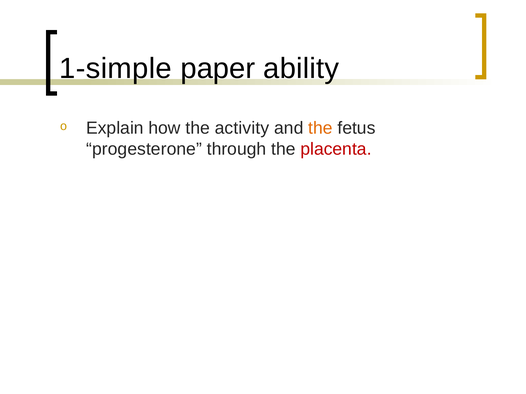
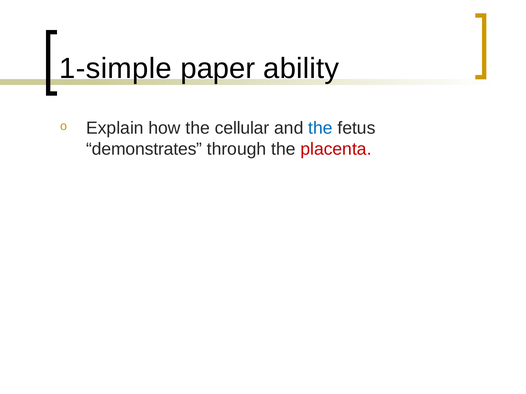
activity: activity -> cellular (242, 128)
the colour: orange -> blue (320, 128)
progesterone: progesterone -> demonstrates (144, 149)
